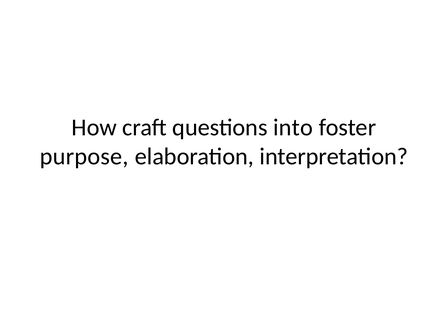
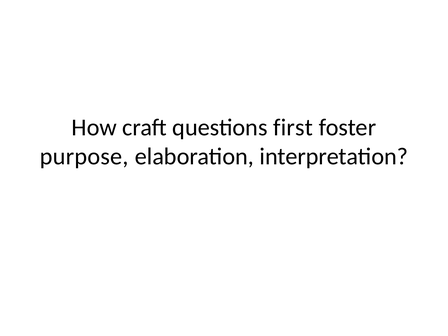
into: into -> first (293, 128)
